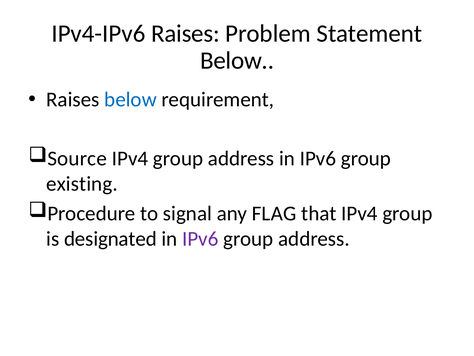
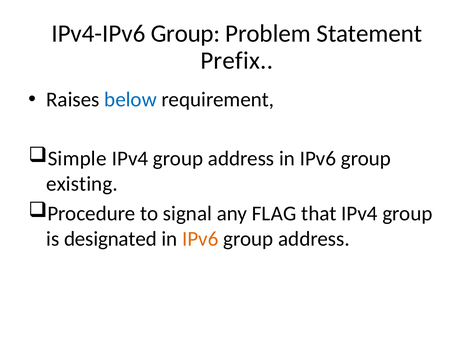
IPv4-IPv6 Raises: Raises -> Group (185, 34)
Below: Below -> Prefix (237, 61)
Source: Source -> Simple (77, 158)
IPv6 colour: purple -> orange (200, 239)
